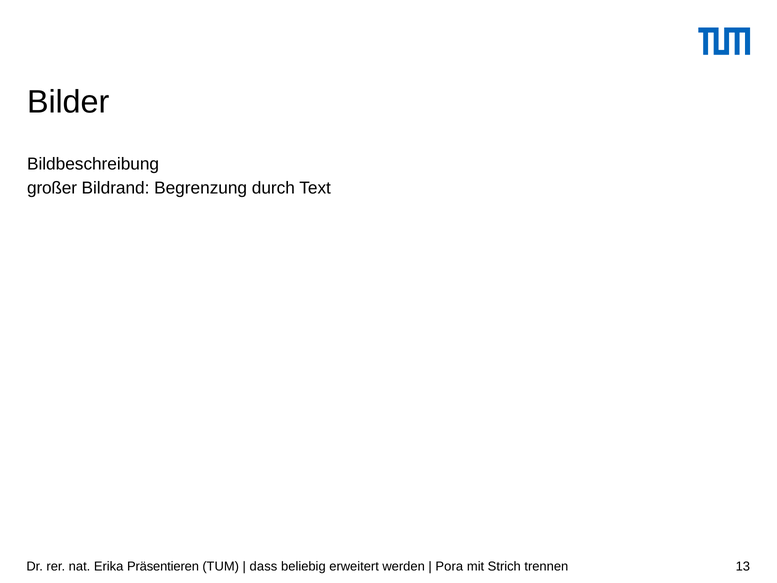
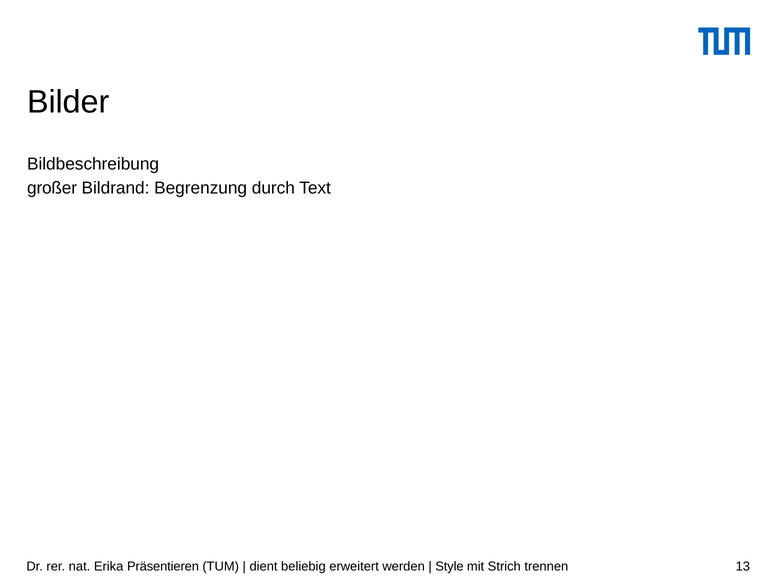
dass: dass -> dient (264, 566)
Pora: Pora -> Style (449, 566)
